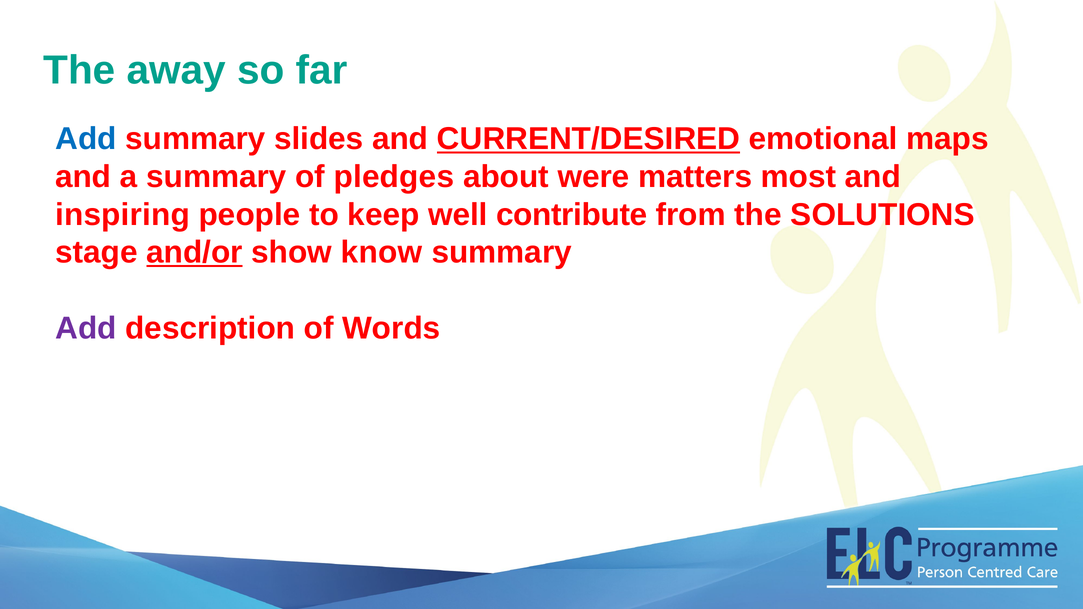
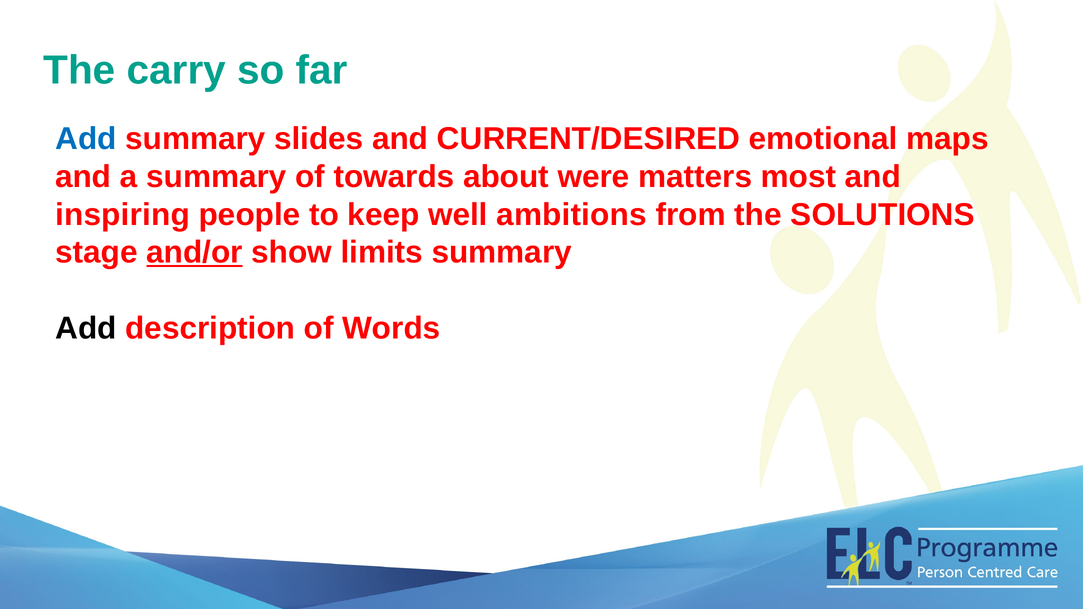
away: away -> carry (176, 70)
CURRENT/DESIRED underline: present -> none (589, 139)
pledges: pledges -> towards (394, 177)
contribute: contribute -> ambitions (572, 215)
know: know -> limits (382, 253)
Add colour: purple -> black (86, 328)
